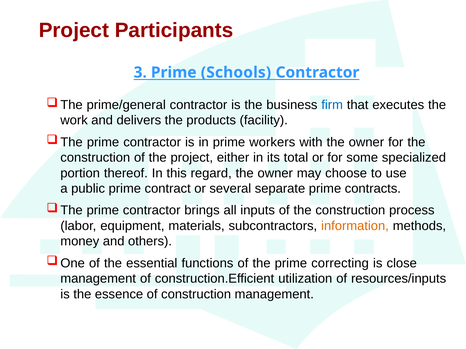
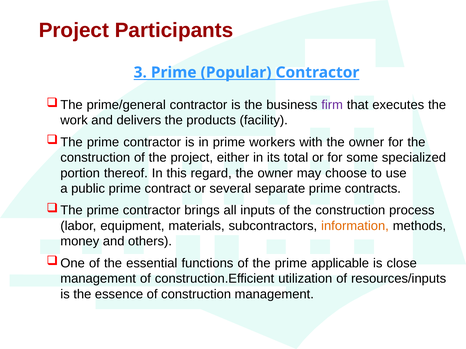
Schools: Schools -> Popular (236, 73)
firm colour: blue -> purple (332, 105)
correcting: correcting -> applicable (340, 263)
